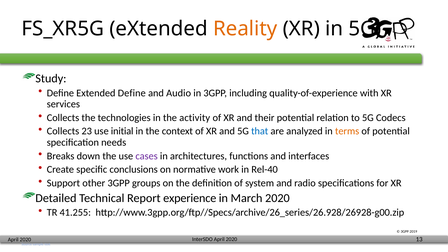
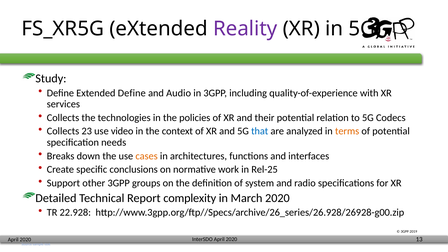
Reality colour: orange -> purple (245, 29)
activity: activity -> policies (195, 118)
initial: initial -> video (122, 131)
cases colour: purple -> orange (147, 156)
Rel-40: Rel-40 -> Rel-25 (265, 170)
experience: experience -> complexity (190, 198)
41.255: 41.255 -> 22.928 (75, 212)
